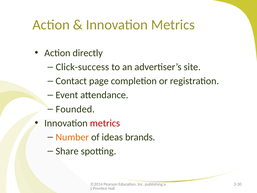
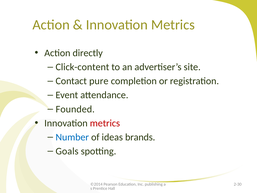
Click-success: Click-success -> Click-content (82, 67)
page: page -> pure (99, 81)
Number colour: orange -> blue (72, 137)
Share: Share -> Goals (67, 151)
